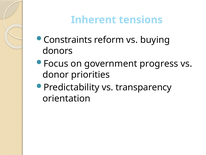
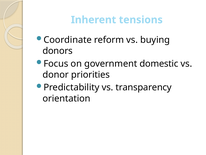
Constraints: Constraints -> Coordinate (68, 40)
progress: progress -> domestic (159, 63)
